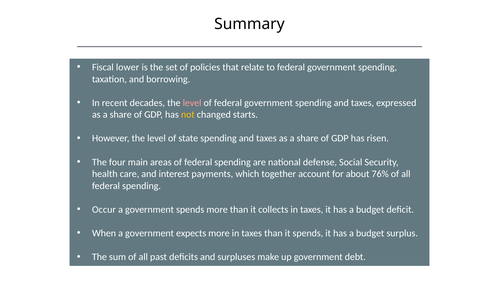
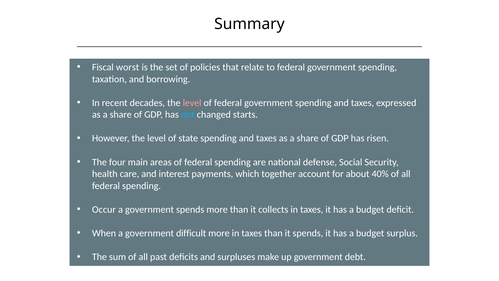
lower: lower -> worst (128, 67)
not colour: yellow -> light blue (188, 115)
76%: 76% -> 40% (380, 174)
expects: expects -> difficult (191, 233)
